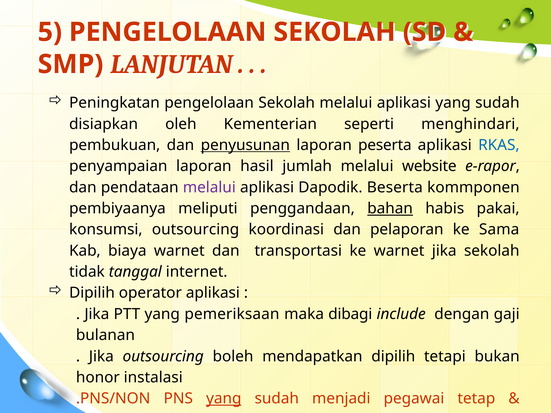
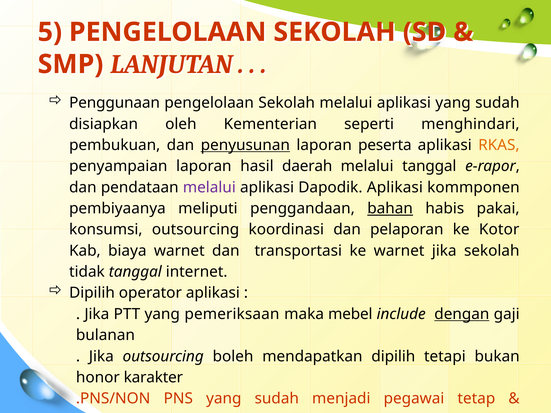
Peningkatan: Peningkatan -> Penggunaan (115, 103)
RKAS colour: blue -> orange (499, 145)
jumlah: jumlah -> daerah (307, 166)
melalui website: website -> tanggal (429, 166)
Dapodik Beserta: Beserta -> Aplikasi (395, 187)
Sama: Sama -> Kotor (499, 230)
dibagi: dibagi -> mebel (350, 314)
dengan underline: none -> present (462, 314)
instalasi: instalasi -> karakter (153, 378)
yang underline: present -> none (224, 399)
